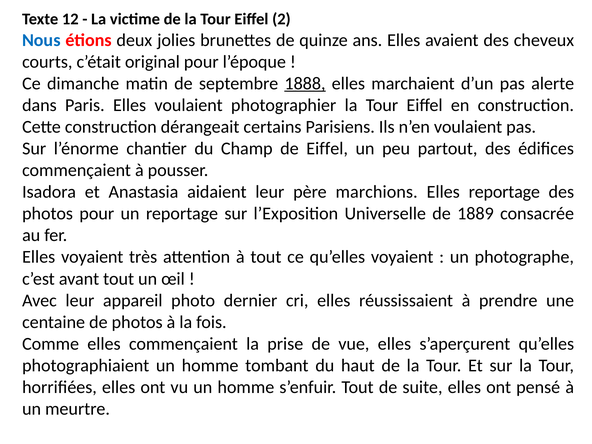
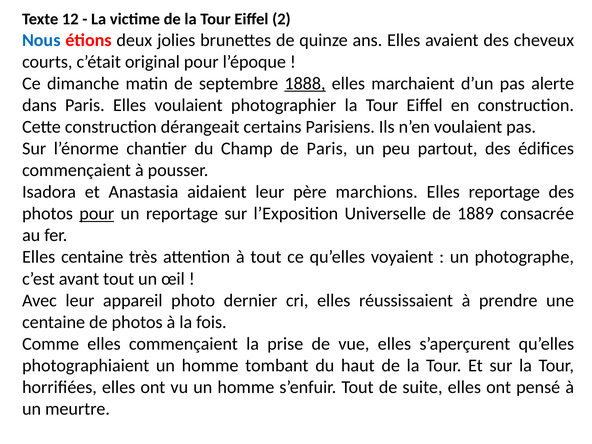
de Eiffel: Eiffel -> Paris (327, 149)
pour underline: none -> present (97, 214)
Elles voyaient: voyaient -> centaine (92, 257)
